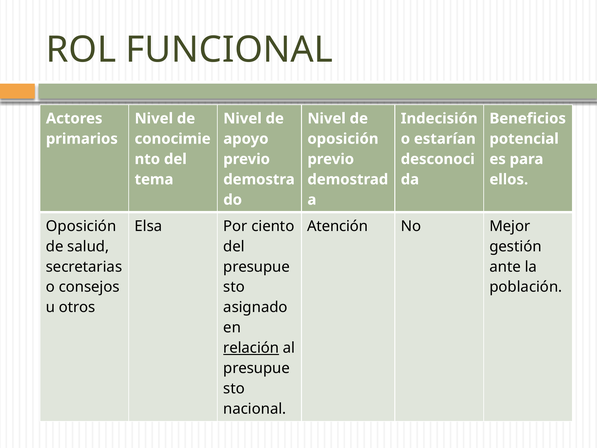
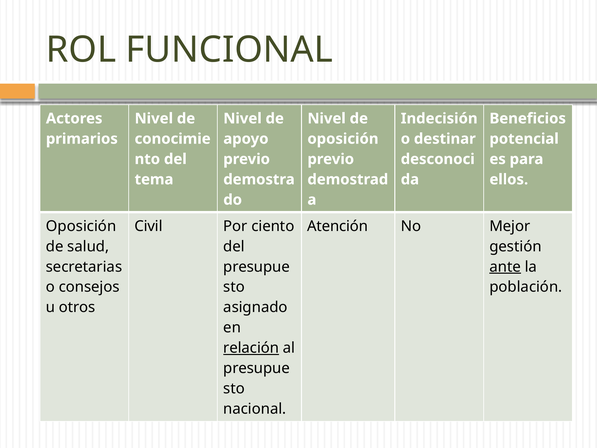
estarían: estarían -> destinar (445, 139)
Elsa: Elsa -> Civil (149, 226)
ante underline: none -> present (505, 267)
